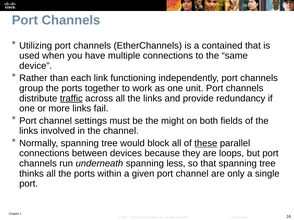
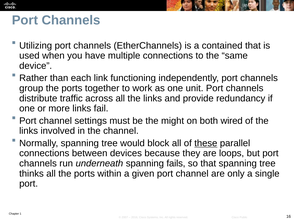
traffic underline: present -> none (71, 99)
fields: fields -> wired (232, 121)
less: less -> fails (176, 164)
